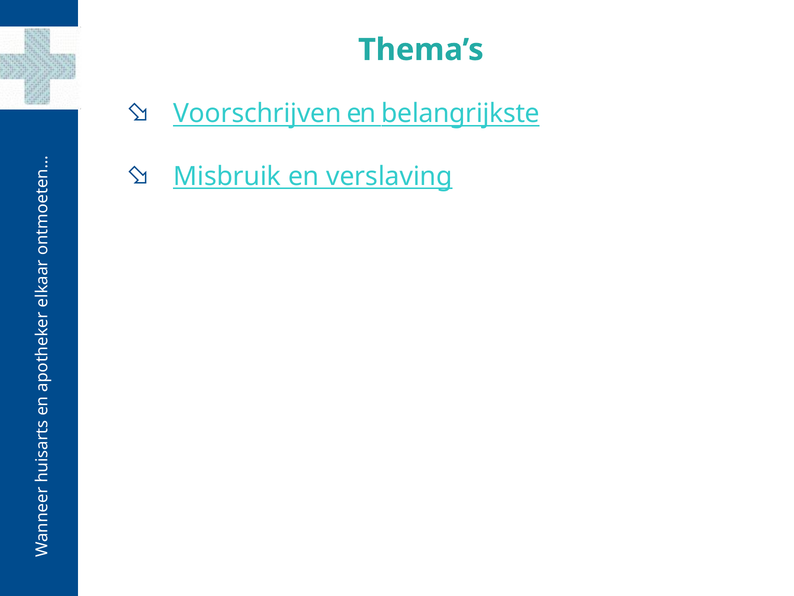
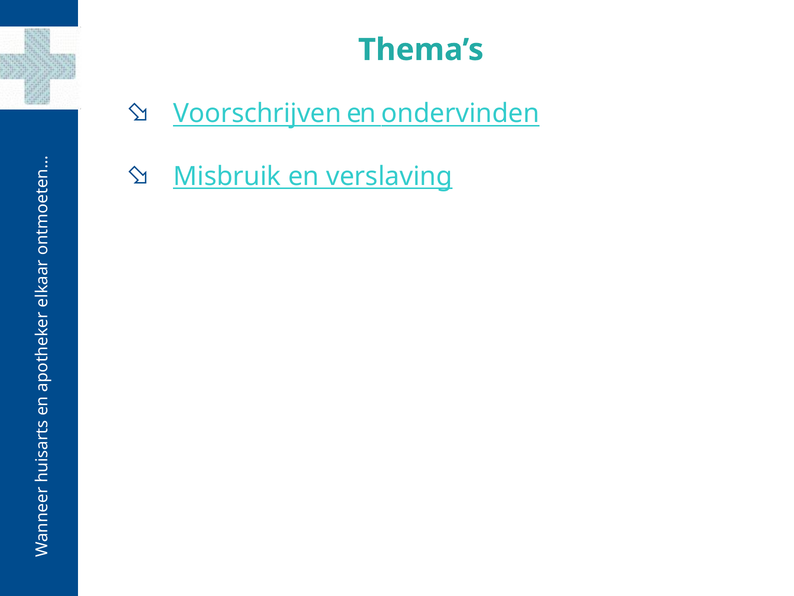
belangrijkste: belangrijkste -> ondervinden (461, 114)
